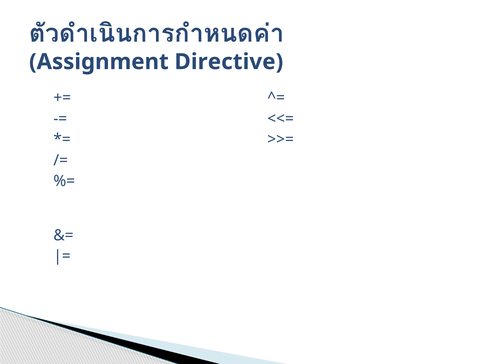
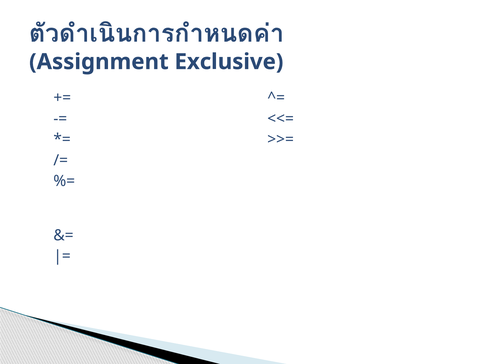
Directive: Directive -> Exclusive (229, 62)
